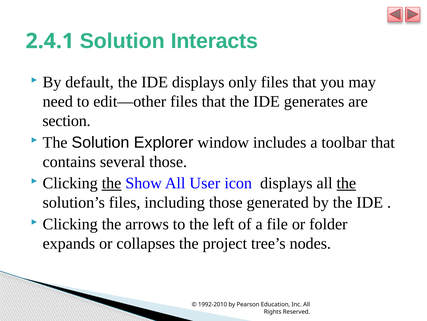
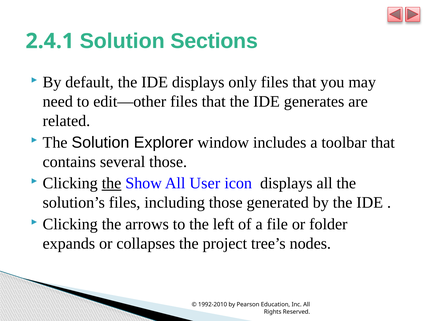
Interacts: Interacts -> Sections (214, 41)
section: section -> related (66, 120)
the underline: present -> none (346, 183)
